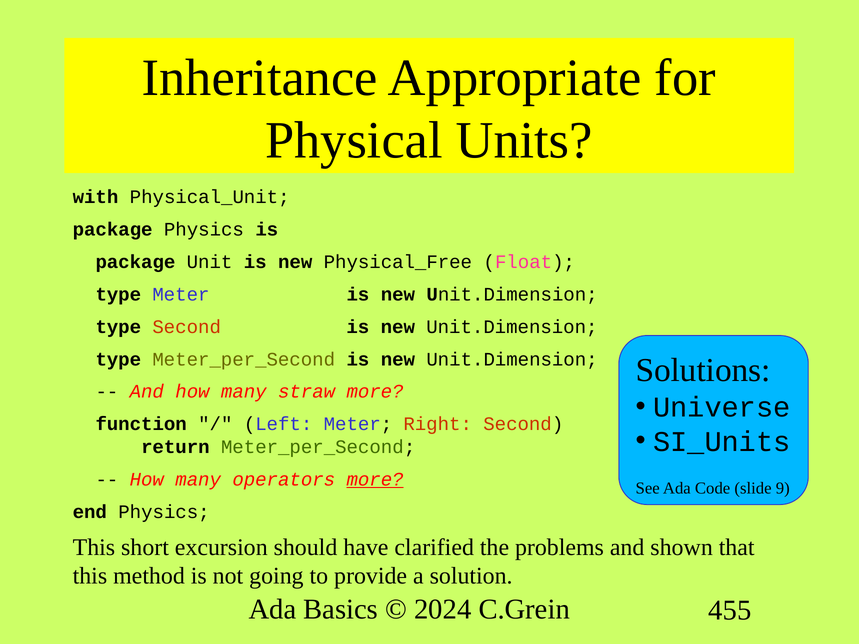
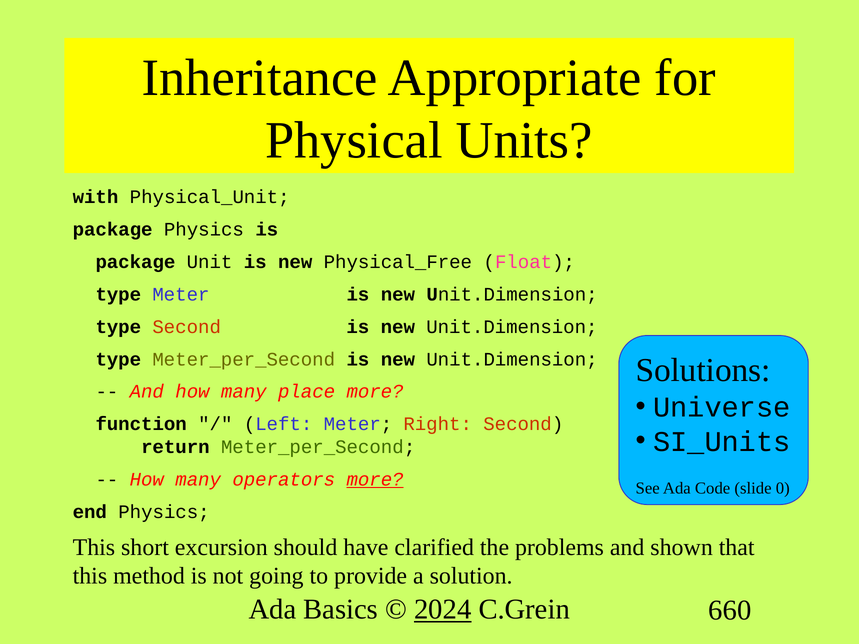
straw: straw -> place (307, 392)
9: 9 -> 0 (783, 488)
2024 underline: none -> present (443, 610)
455: 455 -> 660 (730, 611)
